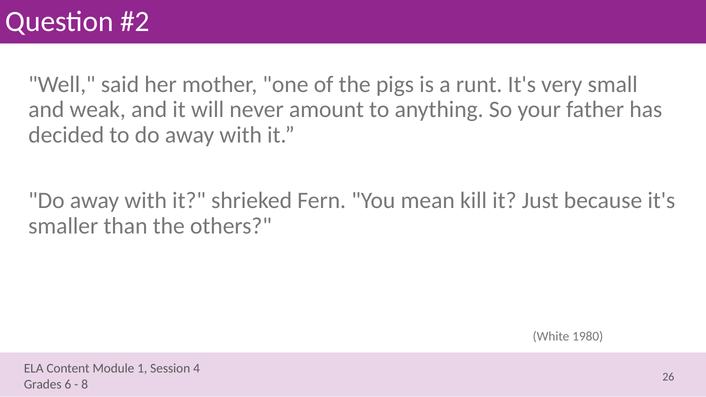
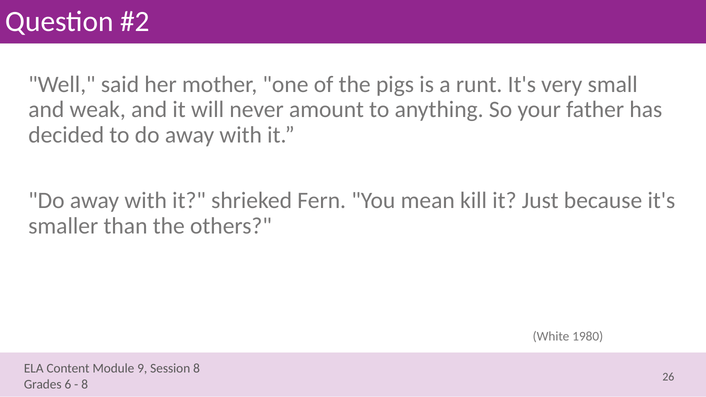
1: 1 -> 9 (142, 368)
4: 4 -> 8 (197, 368)
